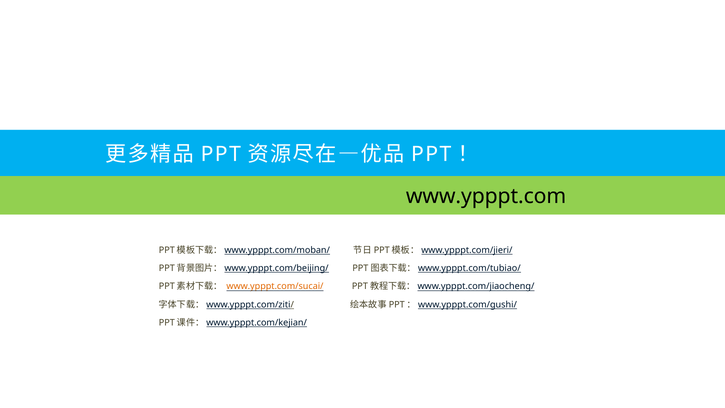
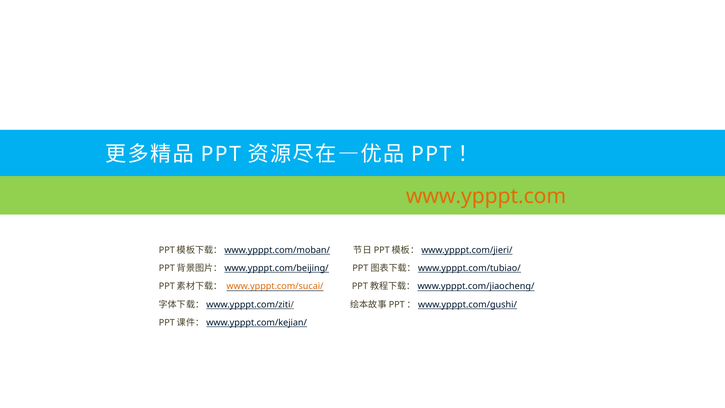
www.ypppt.com colour: black -> orange (486, 196)
